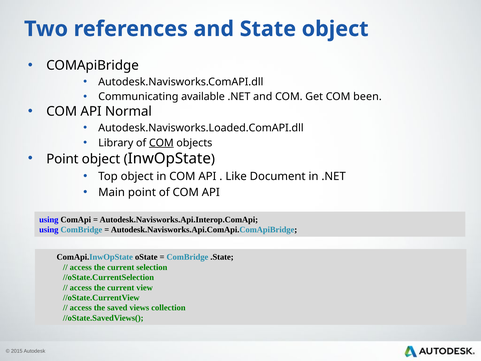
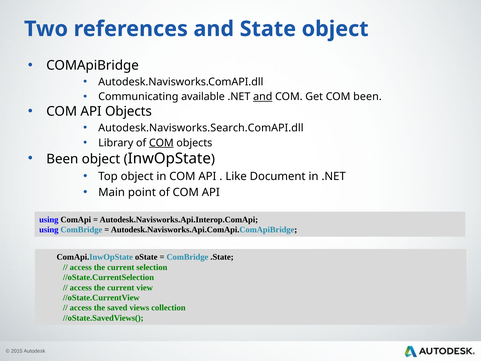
and underline: none -> present (263, 97)
API Normal: Normal -> Objects (128, 111)
Autodesk.Navisworks.Loaded.ComAPI.dll: Autodesk.Navisworks.Loaded.ComAPI.dll -> Autodesk.Navisworks.Search.ComAPI.dll (201, 128)
Point: Point -> Been (62, 159)
